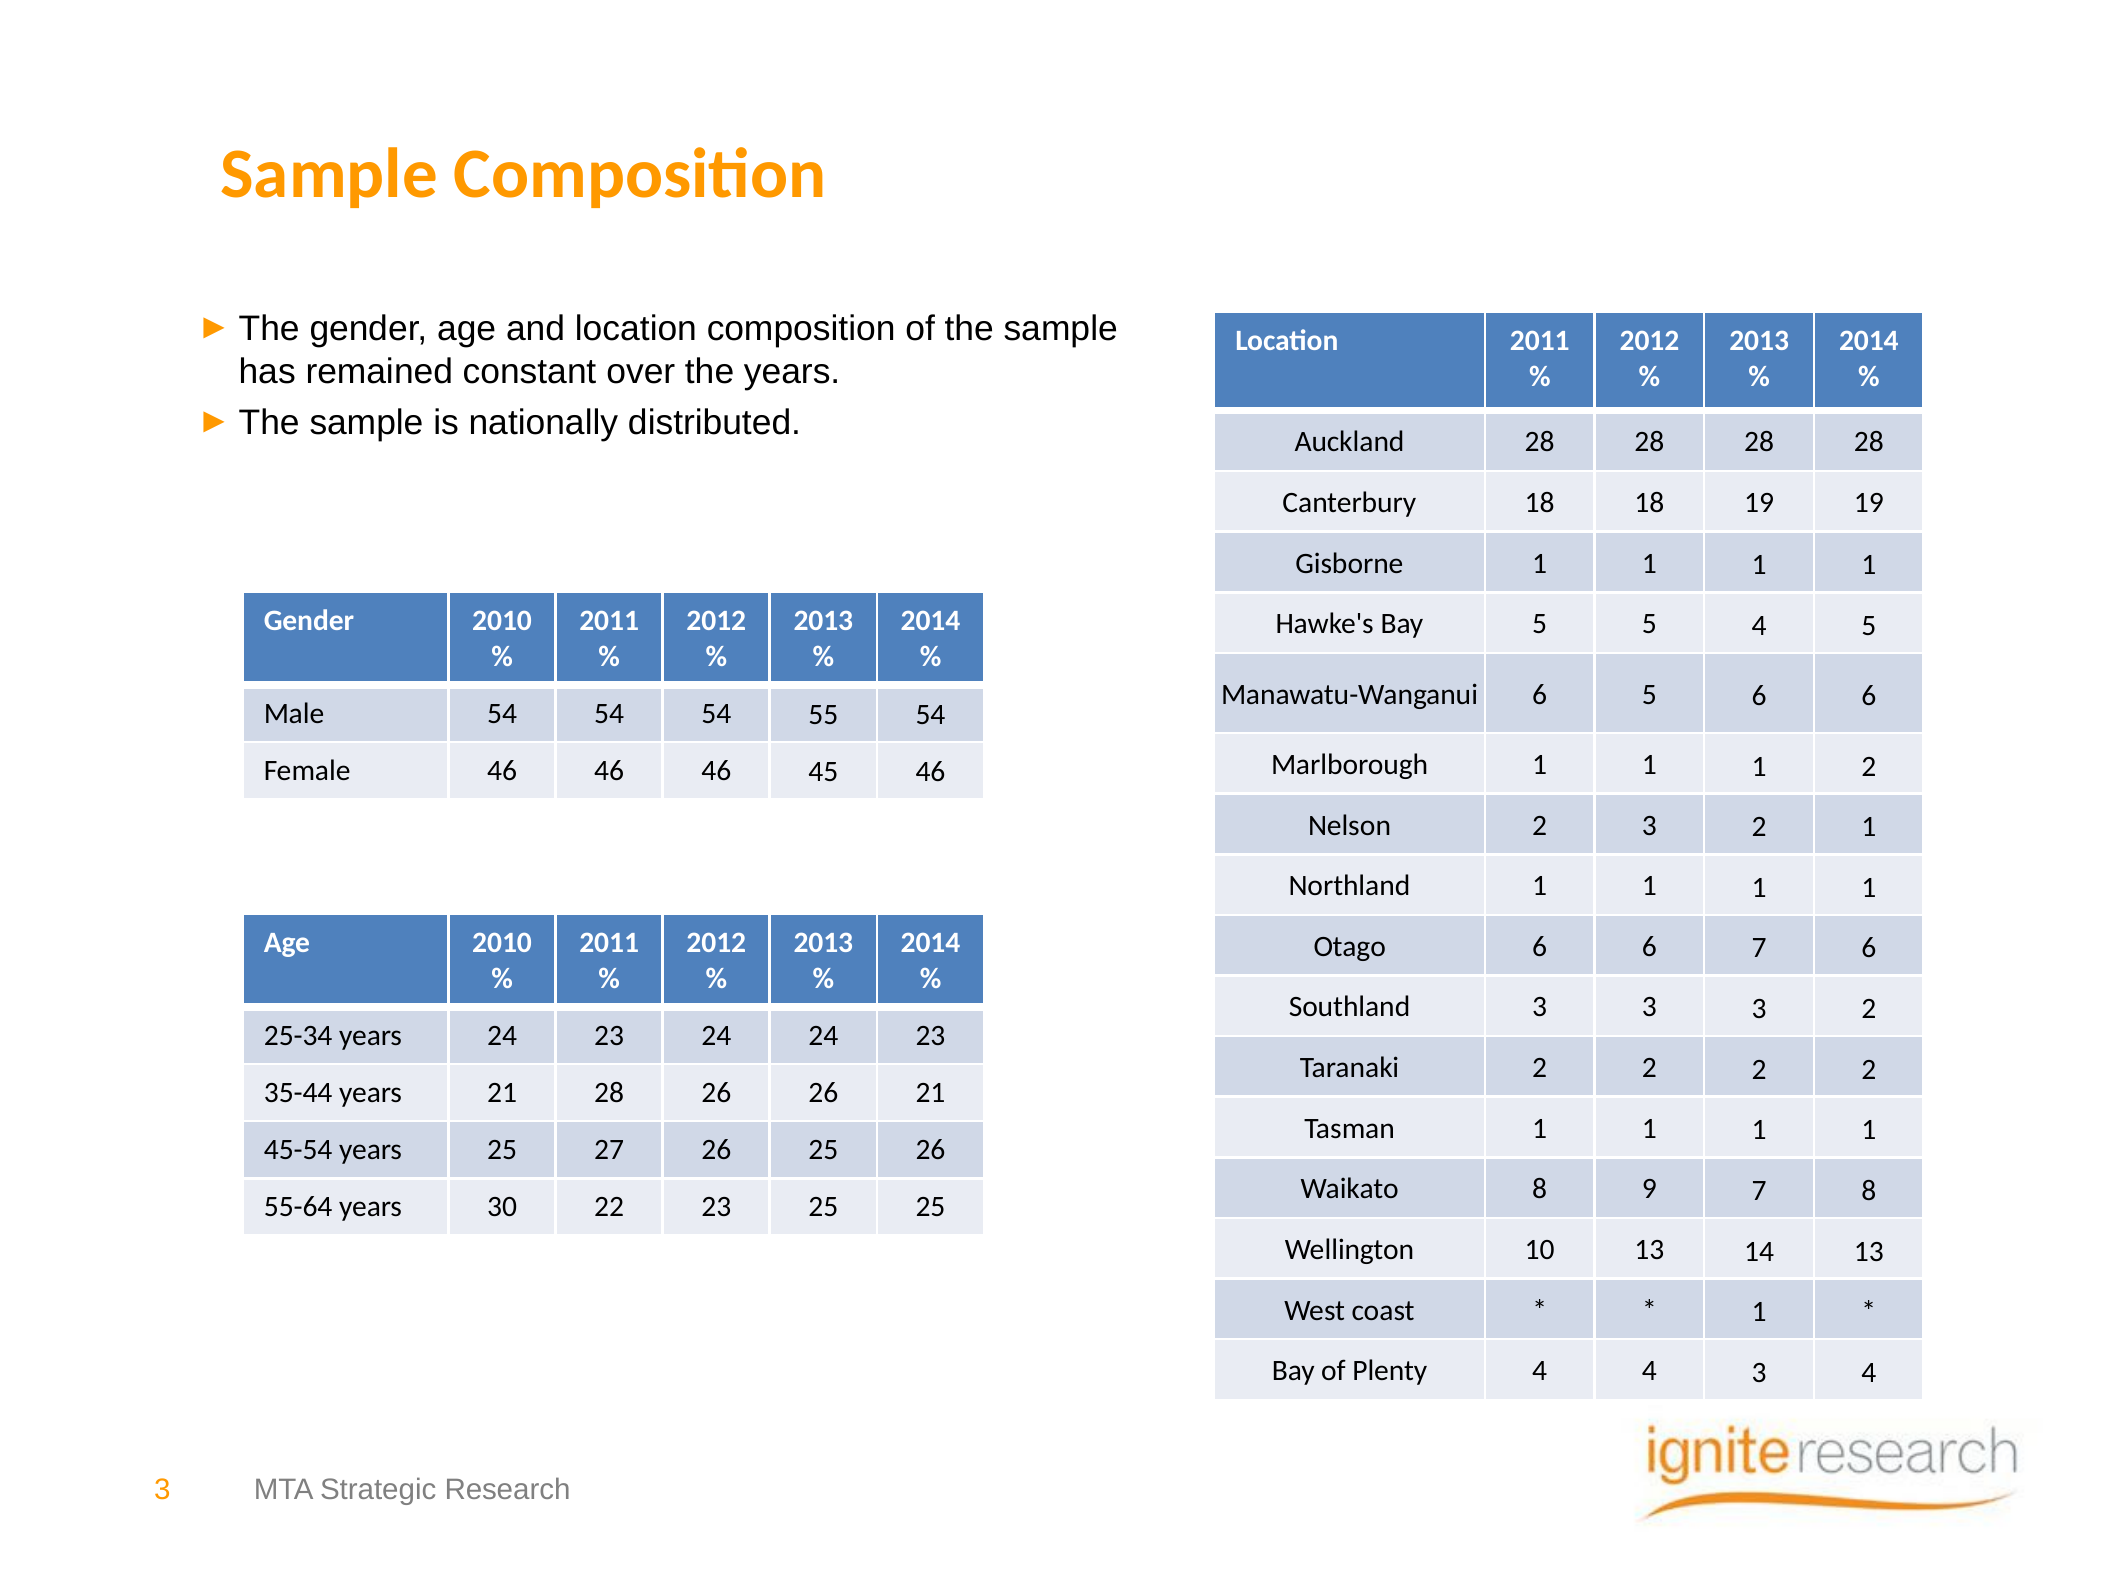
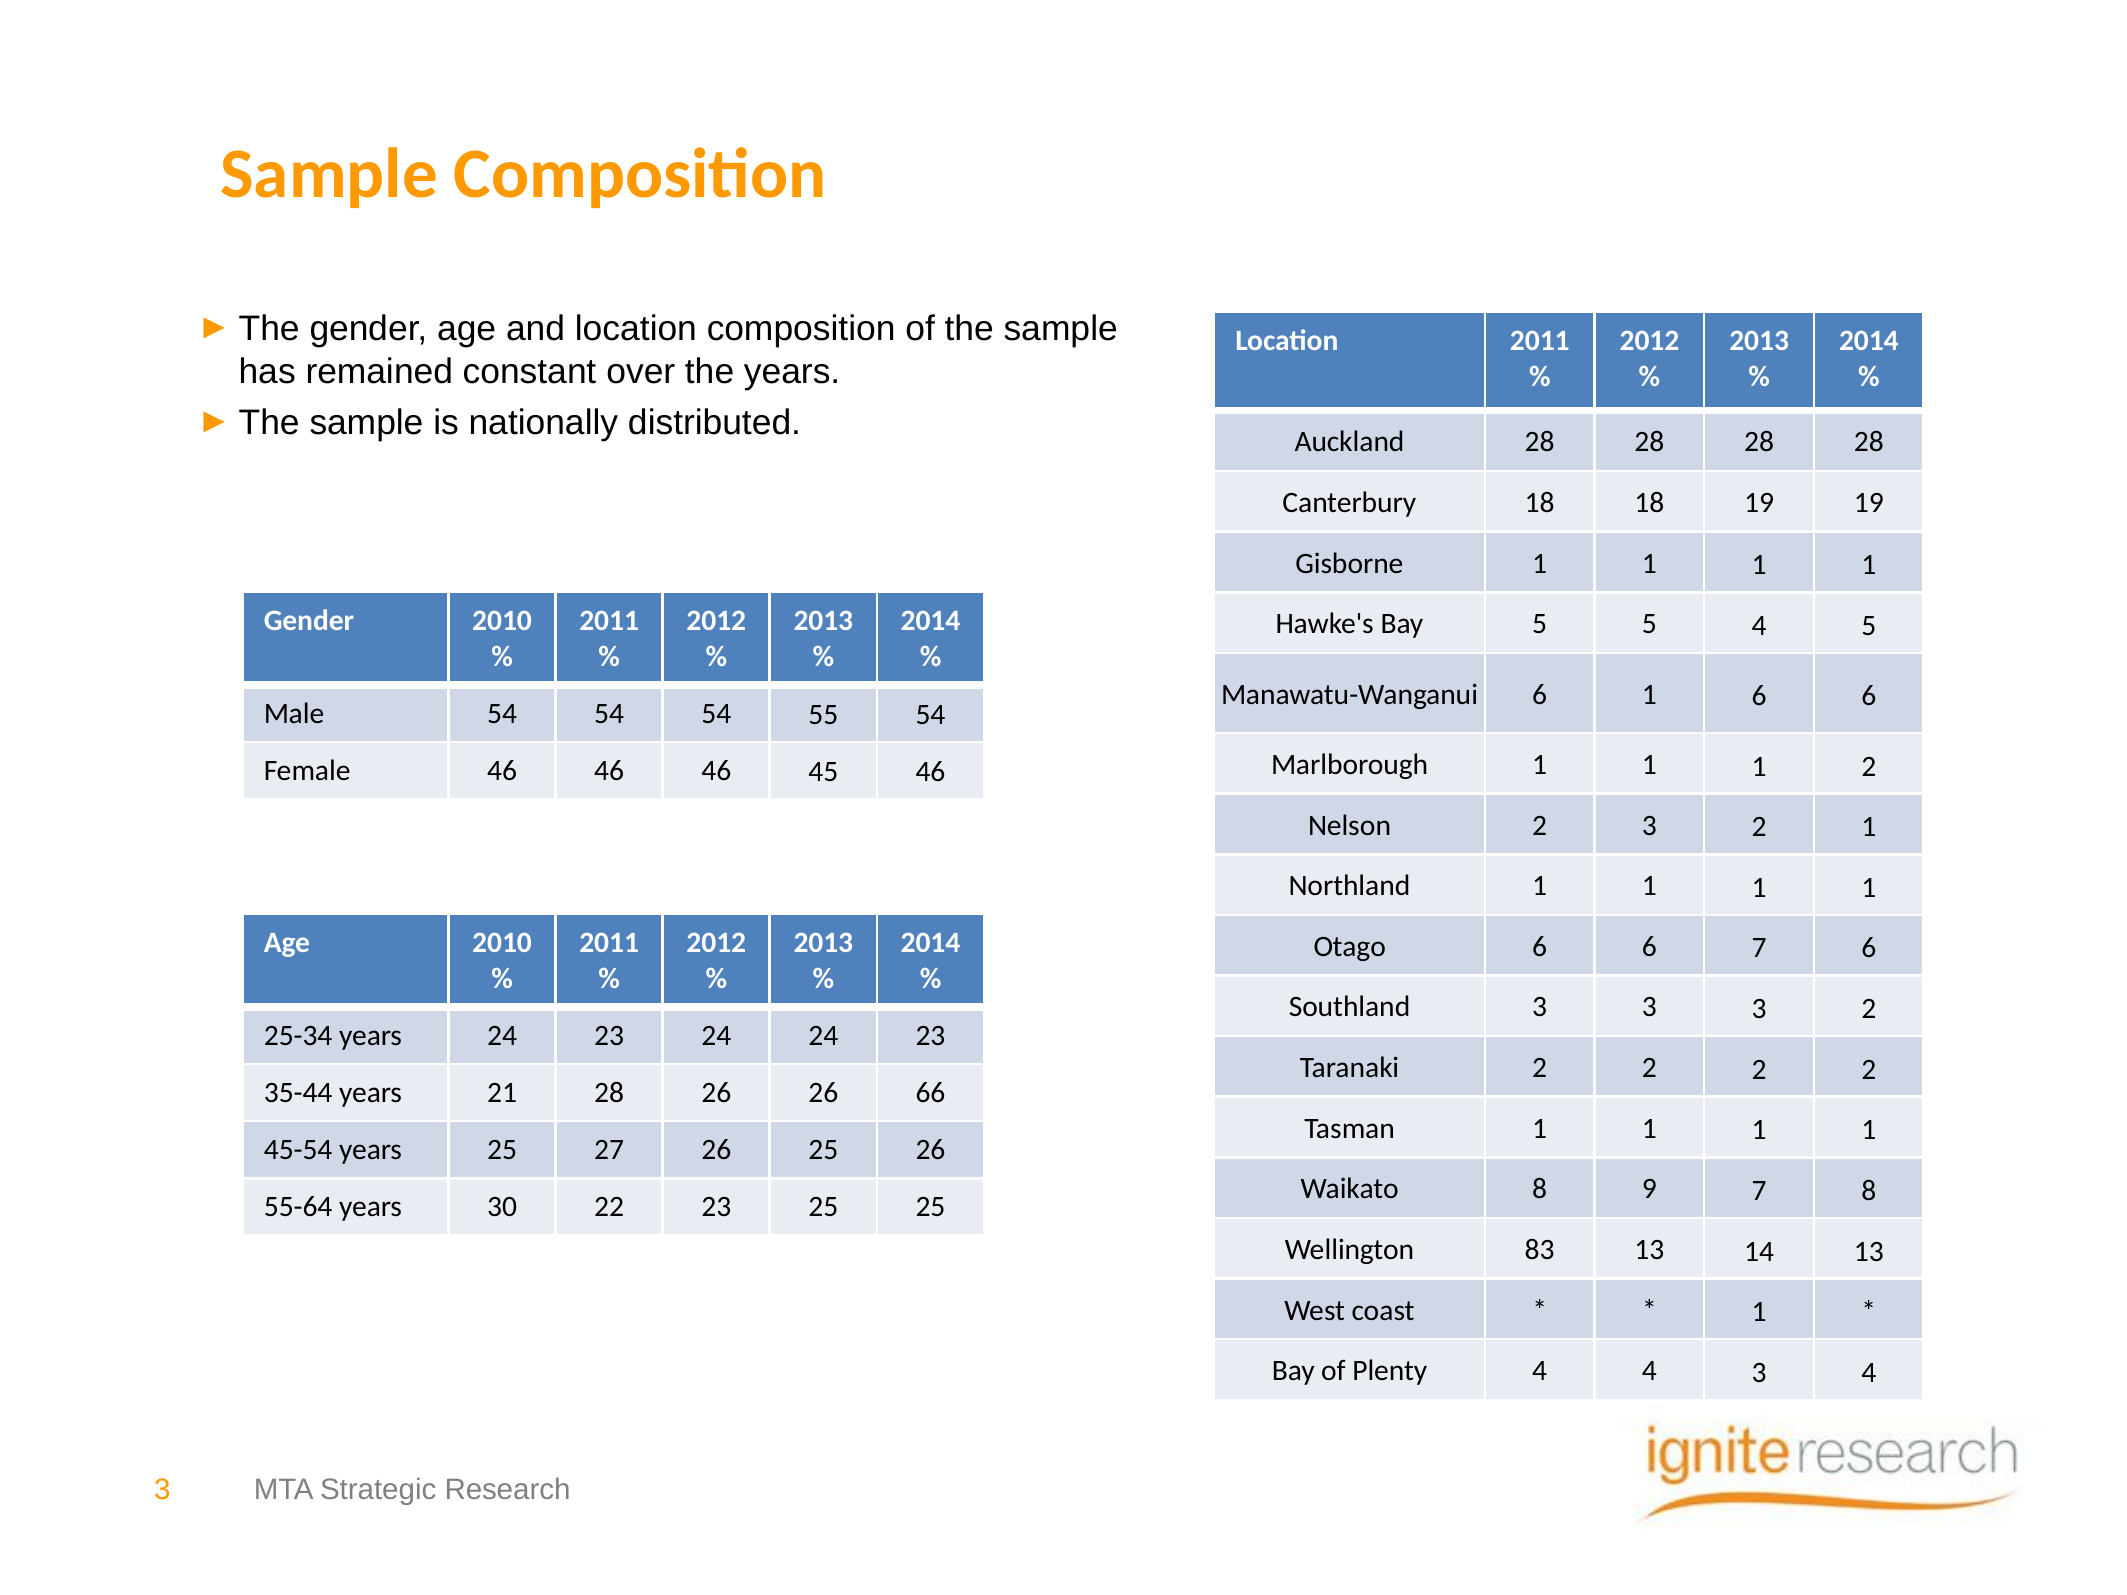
6 5: 5 -> 1 (1649, 695)
26 21: 21 -> 66 (930, 1093)
10: 10 -> 83 (1540, 1250)
